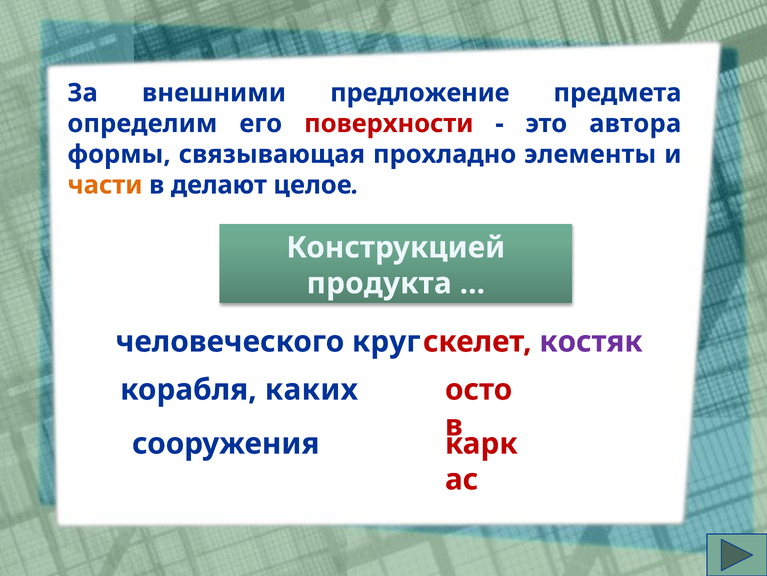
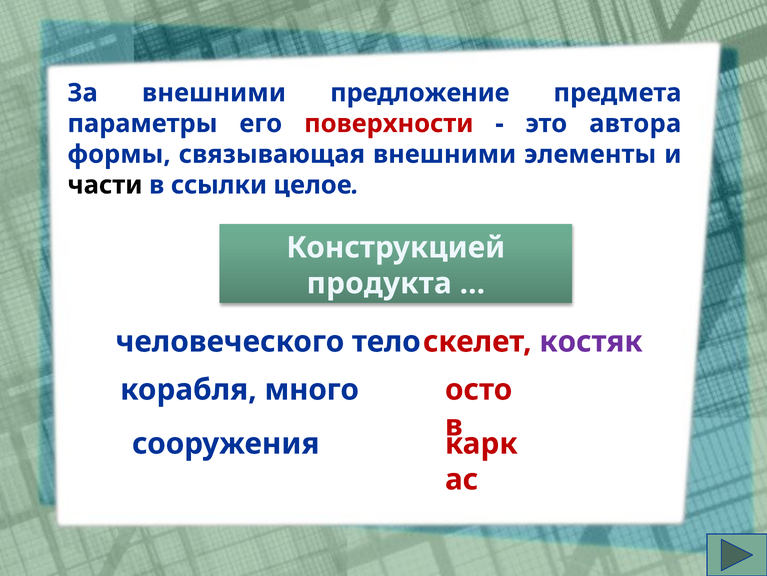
определим: определим -> параметры (142, 123)
связывающая прохладно: прохладно -> внешними (445, 154)
части colour: orange -> black (105, 185)
делают: делают -> ссылки (219, 185)
круг: круг -> тело (386, 341)
каких: каких -> много (312, 389)
